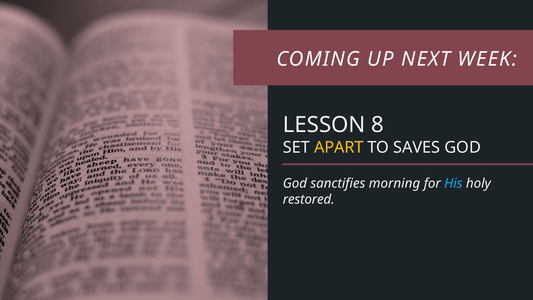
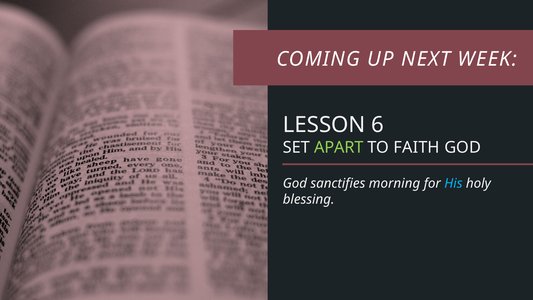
8: 8 -> 6 (378, 125)
APART colour: yellow -> light green (339, 147)
SAVES: SAVES -> FAITH (417, 147)
restored: restored -> blessing (309, 199)
